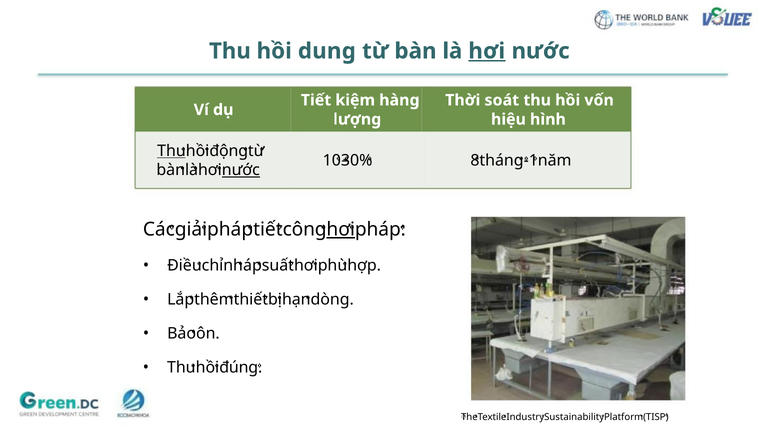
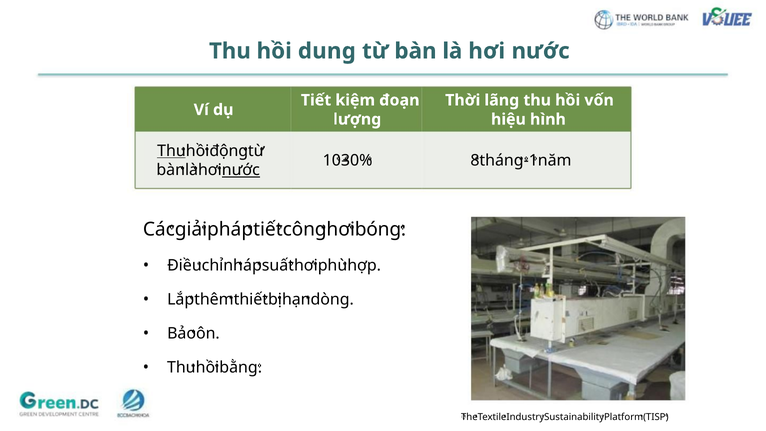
hơi underline: present -> none (487, 51)
hàng: hàng -> đoạn (399, 100)
soát: soát -> lãng (502, 100)
hơi underline: present -> none (341, 230)
pháp: pháp -> bóng (380, 230)
đúng: đúng -> bằng (241, 367)
